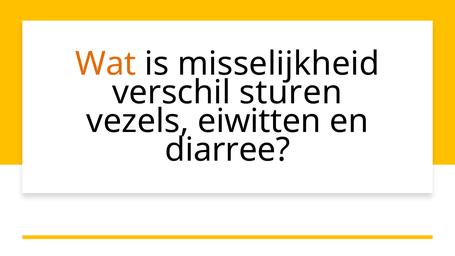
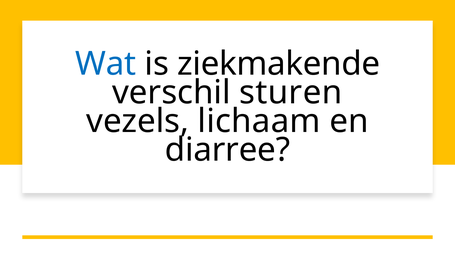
Wat colour: orange -> blue (106, 64)
misselijkheid: misselijkheid -> ziekmakende (279, 64)
eiwitten: eiwitten -> lichaam (259, 121)
